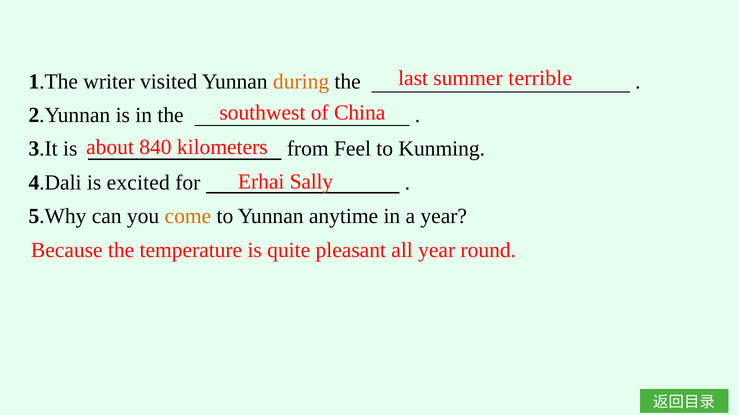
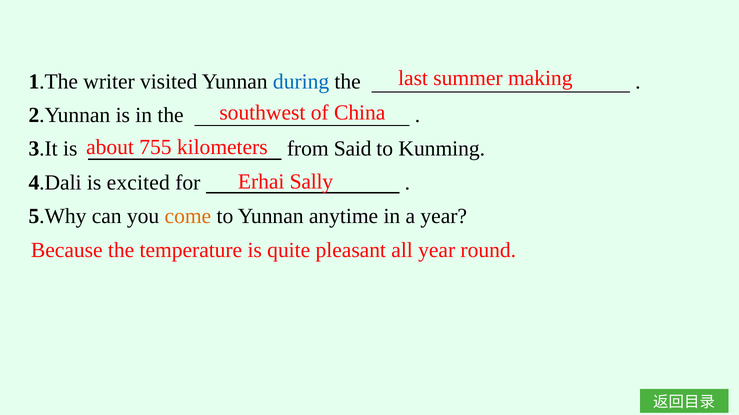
terrible: terrible -> making (540, 78)
during colour: orange -> blue (301, 82)
840: 840 -> 755 (155, 147)
Feel: Feel -> Said (353, 149)
